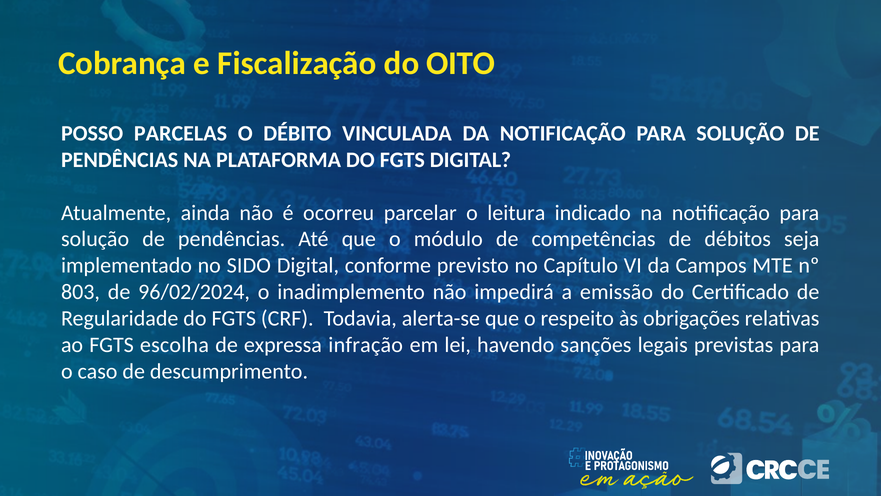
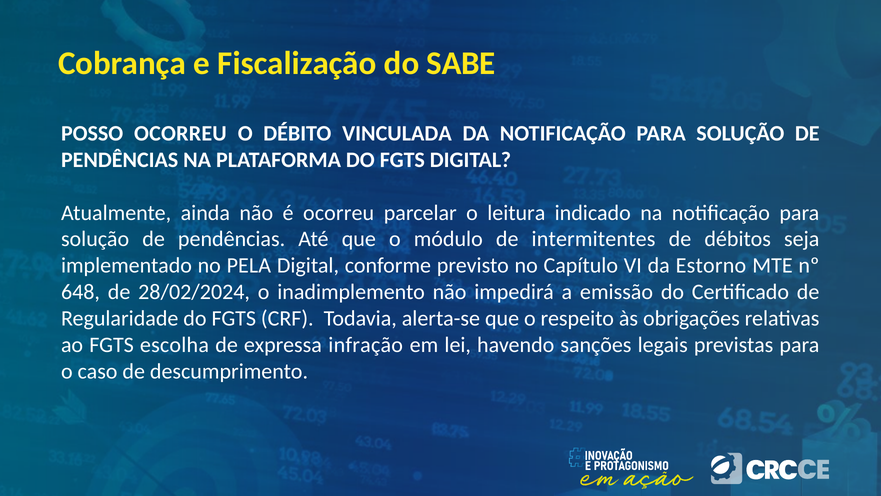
OITO: OITO -> SABE (461, 63)
POSSO PARCELAS: PARCELAS -> OCORREU (180, 133)
competências: competências -> intermitentes (594, 239)
SIDO: SIDO -> PELA (249, 265)
Campos: Campos -> Estorno (711, 265)
803: 803 -> 648 (81, 292)
96/02/2024: 96/02/2024 -> 28/02/2024 (194, 292)
